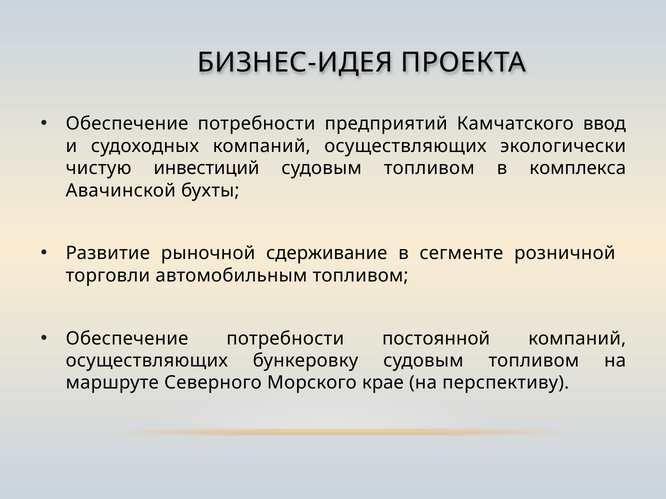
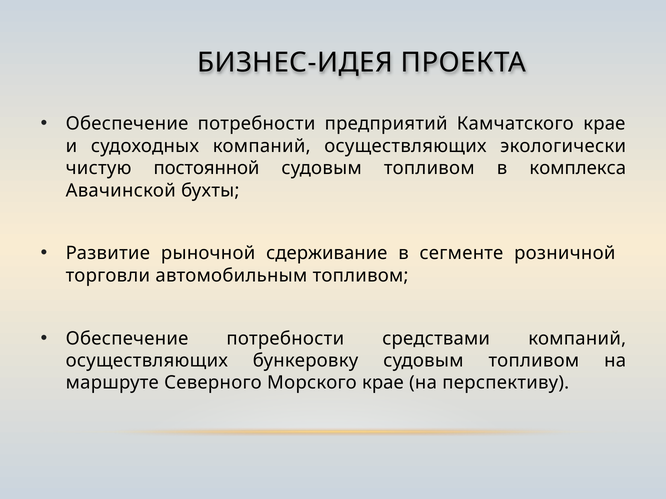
Камчатского ввод: ввод -> крае (604, 124)
инвестиций: инвестиций -> постоянной (206, 168)
постоянной: постоянной -> средствами (436, 339)
